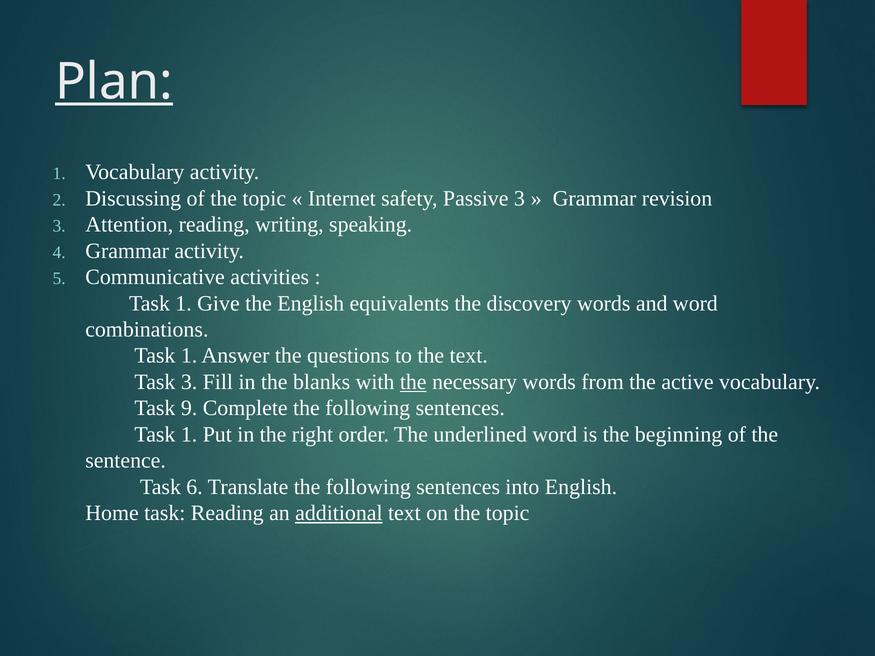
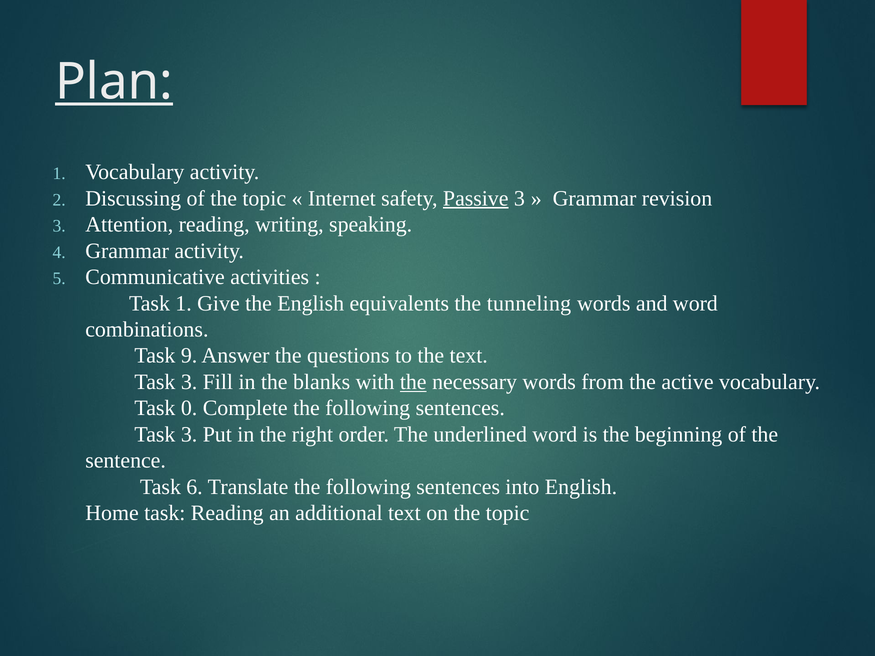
Passive underline: none -> present (476, 198)
discovery: discovery -> tunneling (529, 303)
1: 1 -> 9 (189, 356)
9: 9 -> 0 (189, 408)
1: 1 -> 3 (189, 435)
additional underline: present -> none (339, 513)
